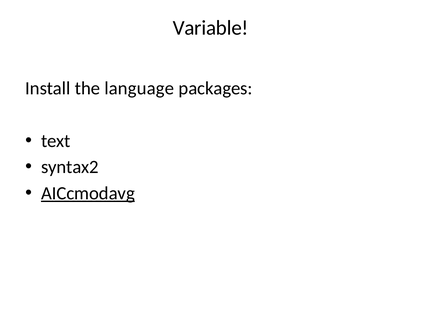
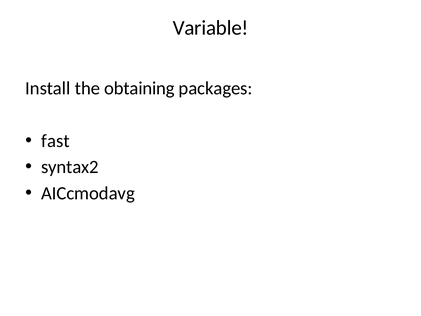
language: language -> obtaining (139, 88)
text: text -> fast (56, 141)
AICcmodavg underline: present -> none (88, 193)
